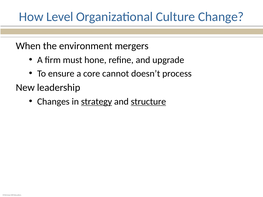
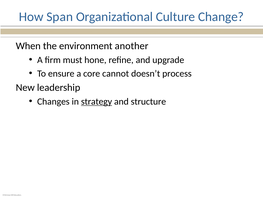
Level: Level -> Span (60, 17)
mergers: mergers -> another (132, 46)
structure underline: present -> none (148, 102)
